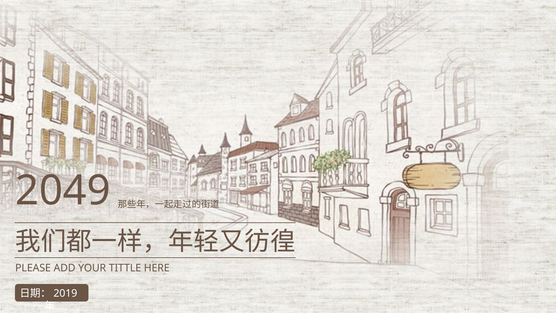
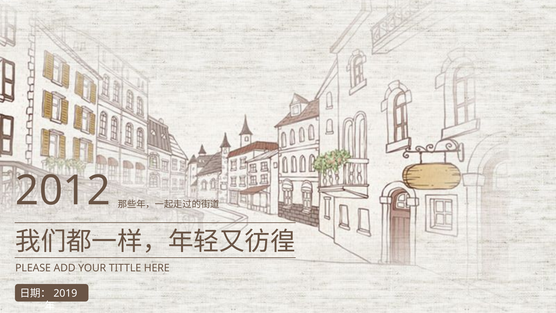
2049: 2049 -> 2012 (63, 190)
